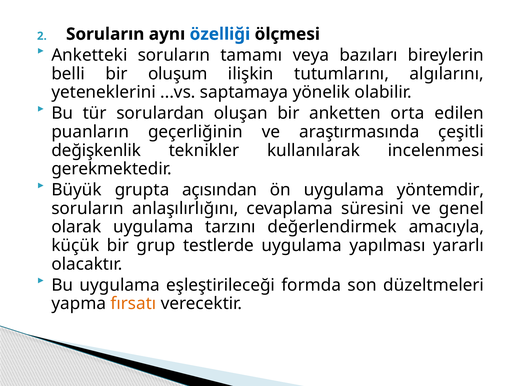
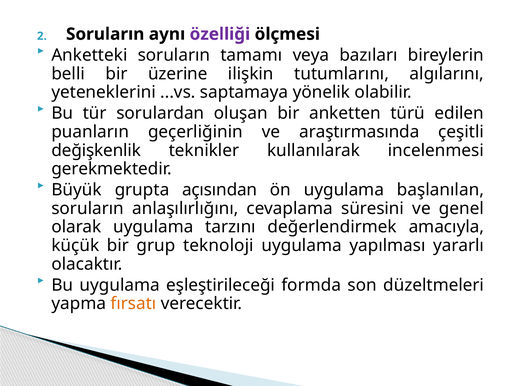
özelliği colour: blue -> purple (220, 34)
oluşum: oluşum -> üzerine (178, 74)
orta: orta -> türü (408, 113)
yöntemdir: yöntemdir -> başlanılan (440, 190)
testlerde: testlerde -> teknoloji (218, 246)
